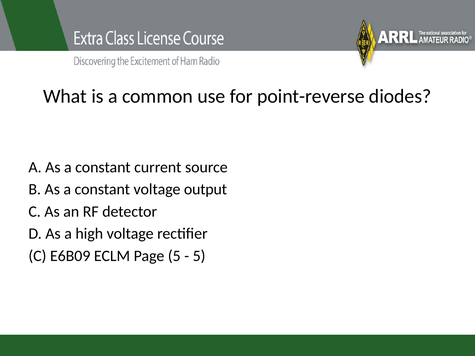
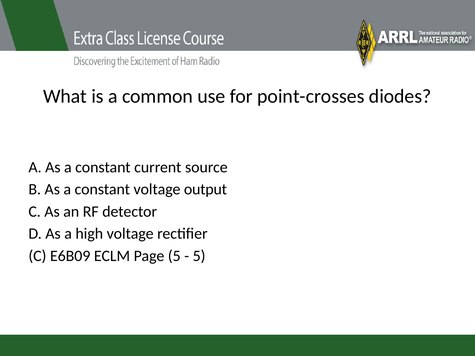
point-reverse: point-reverse -> point-crosses (311, 96)
